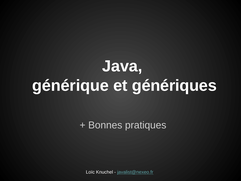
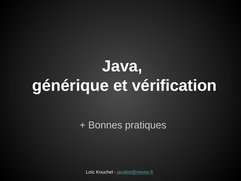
génériques: génériques -> vérification (174, 85)
